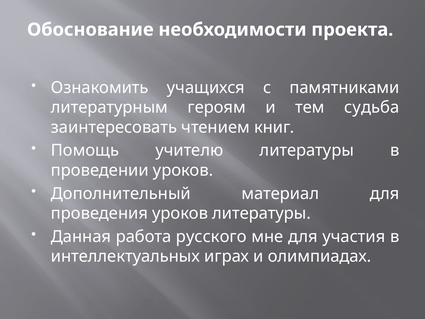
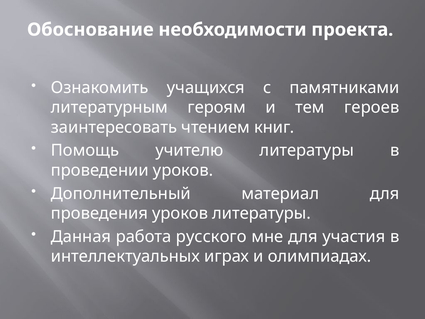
судьба: судьба -> героев (372, 107)
